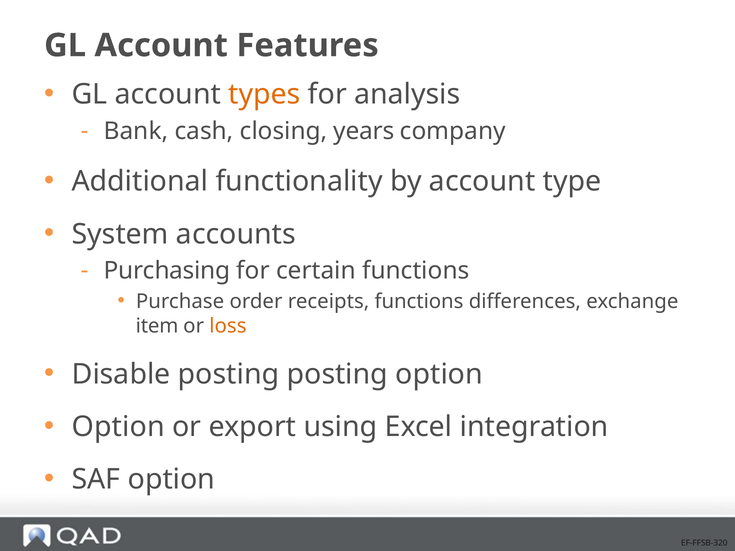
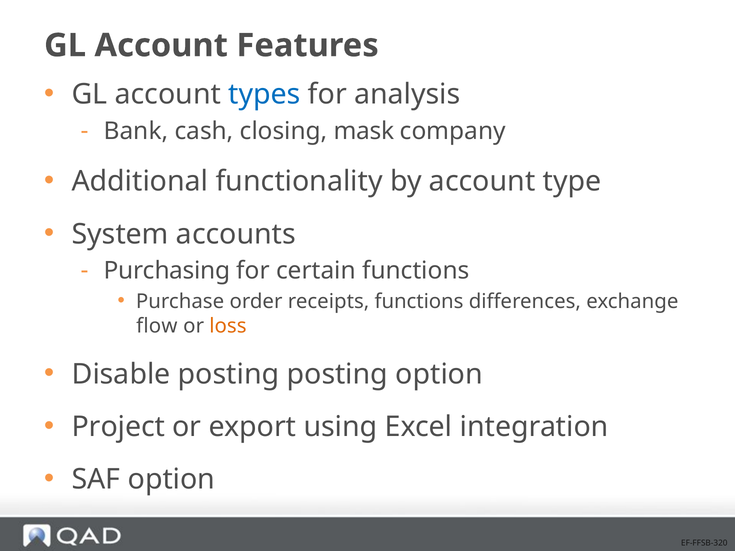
types colour: orange -> blue (265, 95)
years: years -> mask (364, 131)
item: item -> flow (157, 326)
Option: Option -> Project (118, 427)
